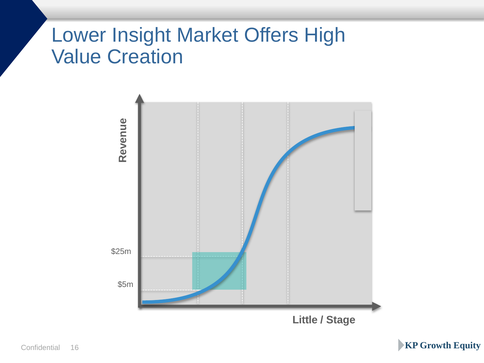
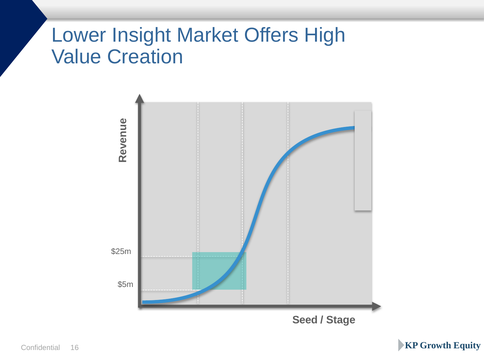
Little: Little -> Seed (305, 320)
